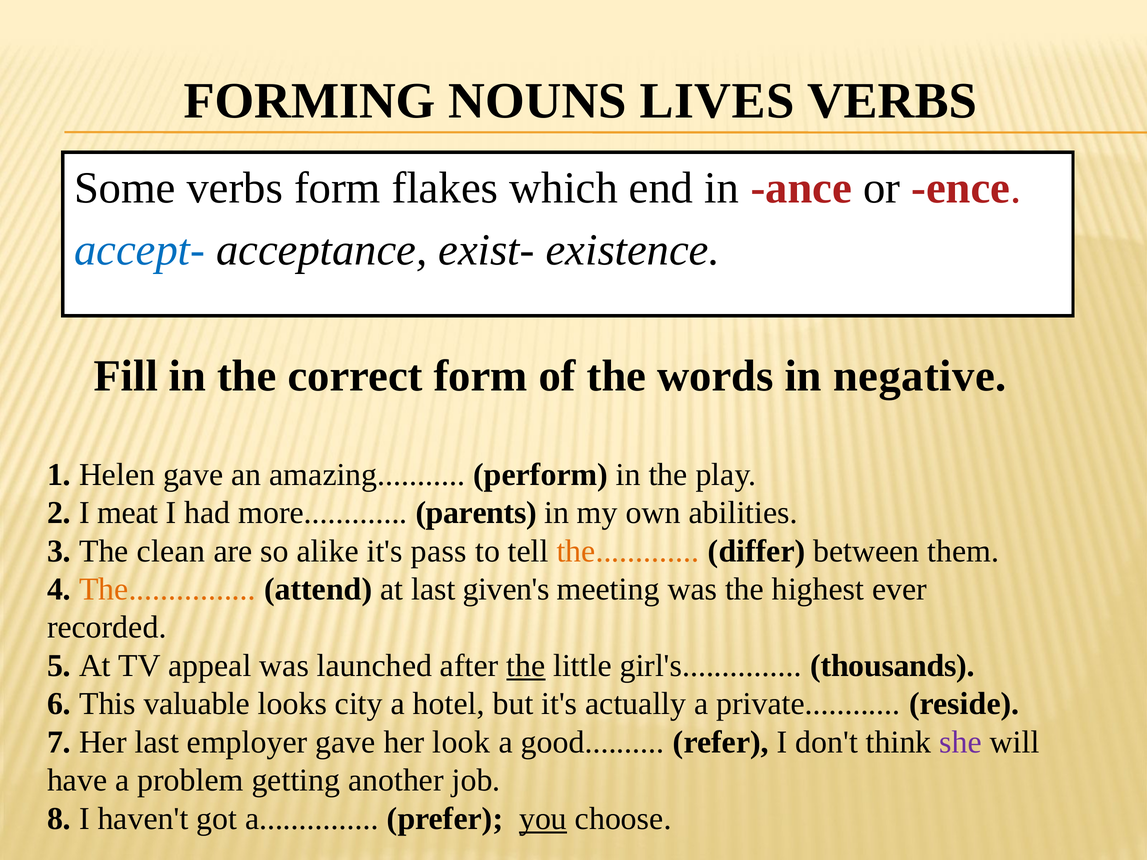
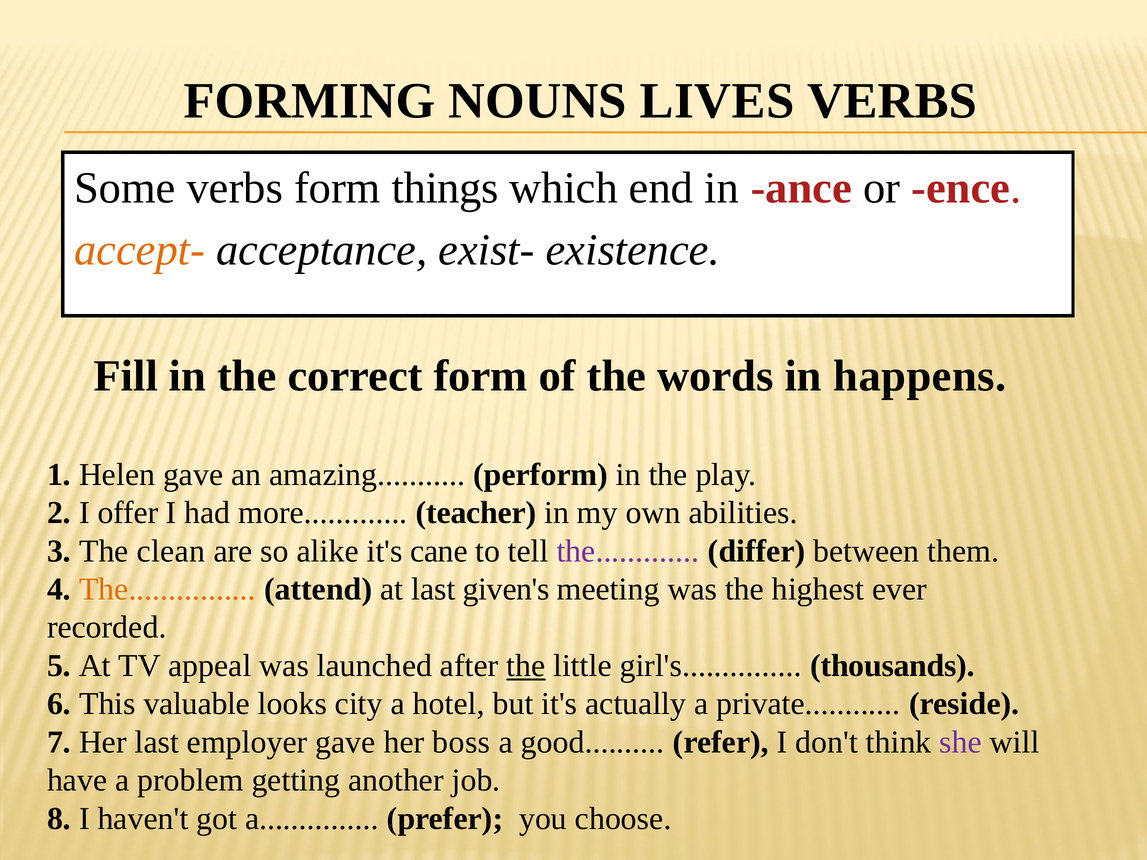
flakes: flakes -> things (445, 188)
accept- colour: blue -> orange (140, 250)
negative: negative -> happens (920, 376)
meat: meat -> offer (128, 513)
parents: parents -> teacher (476, 513)
pass: pass -> cane (439, 551)
the colour: orange -> purple (628, 551)
look: look -> boss (461, 742)
you underline: present -> none (543, 819)
